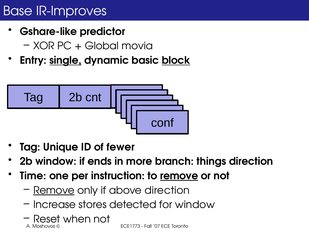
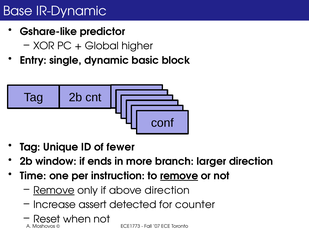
IR-Improves: IR-Improves -> IR-Dynamic (71, 11)
movia: movia -> higher (137, 46)
single underline: present -> none (65, 60)
block underline: present -> none (176, 60)
things: things -> larger (211, 161)
stores: stores -> assert (93, 205)
for window: window -> counter (195, 205)
